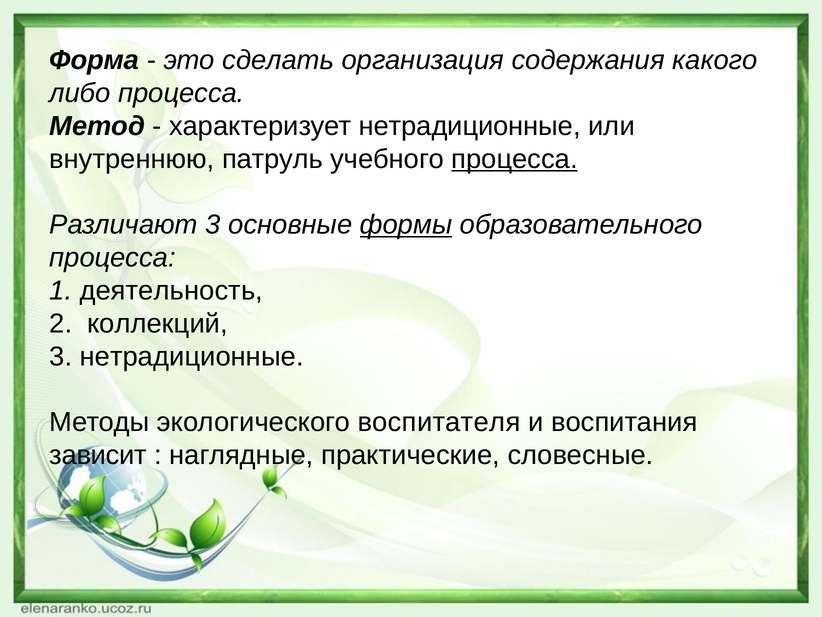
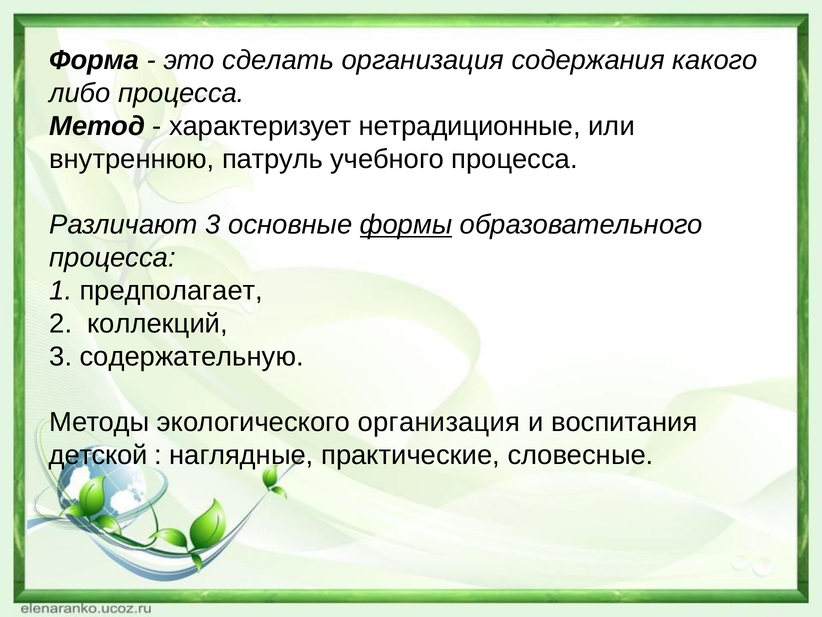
процесса underline: present -> none (514, 159)
деятельность: деятельность -> предполагает (171, 290)
3 нетрадиционные: нетрадиционные -> содержательную (192, 356)
экологического воспитателя: воспитателя -> организация (439, 422)
зависит: зависит -> детской (98, 455)
